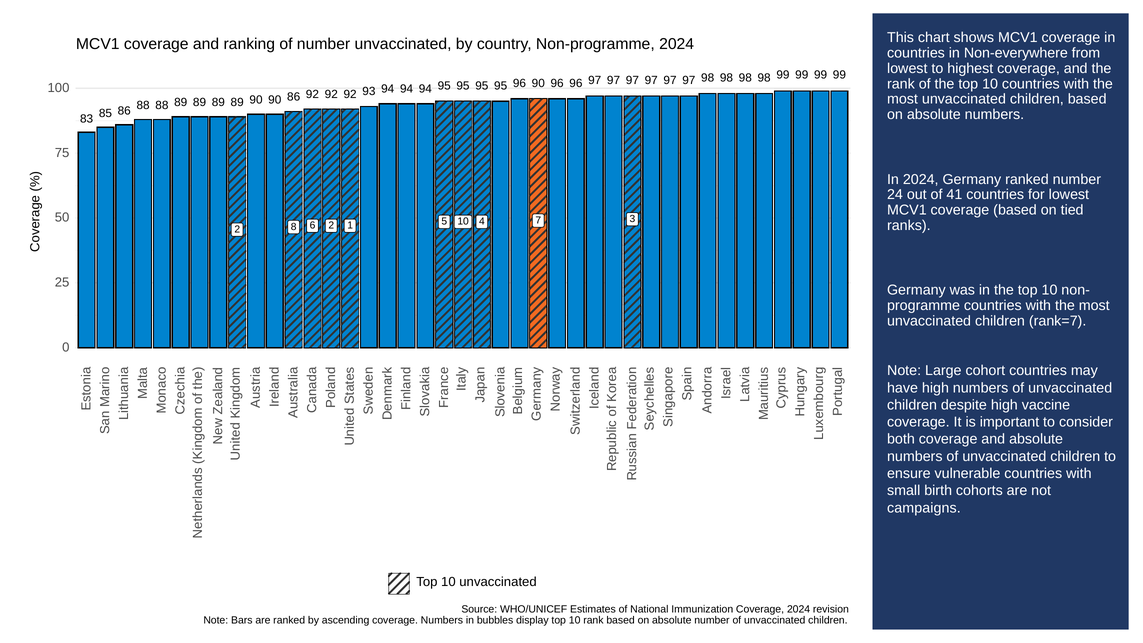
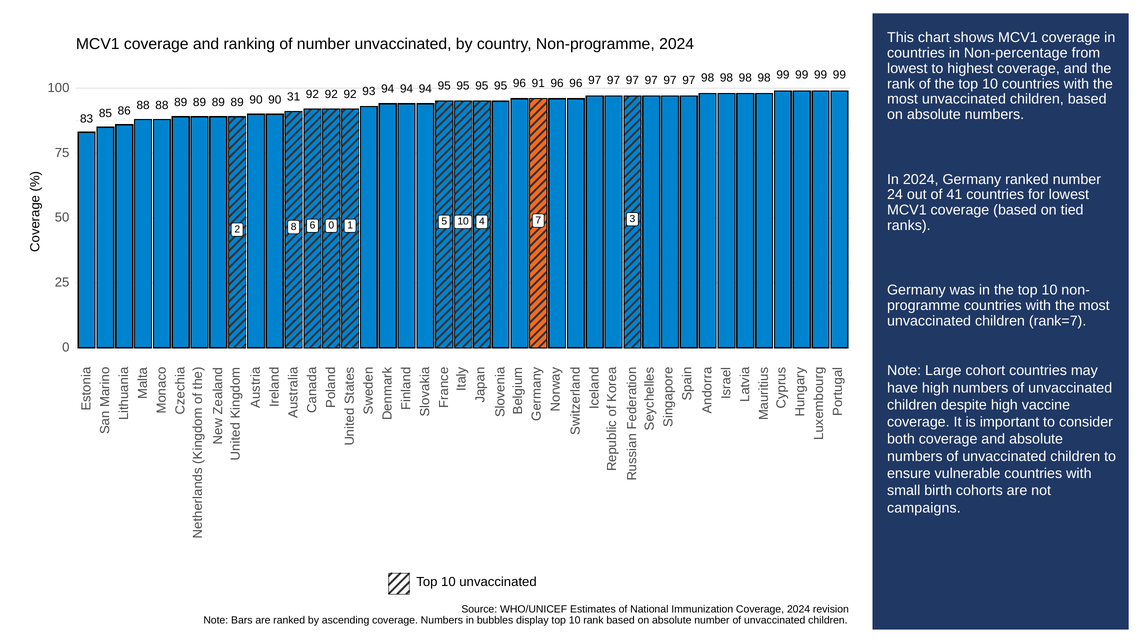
Non-everywhere: Non-everywhere -> Non-percentage (1016, 53)
95 90: 90 -> 91 (538, 83)
90 86: 86 -> 31 (294, 97)
6 2: 2 -> 0 (331, 225)
